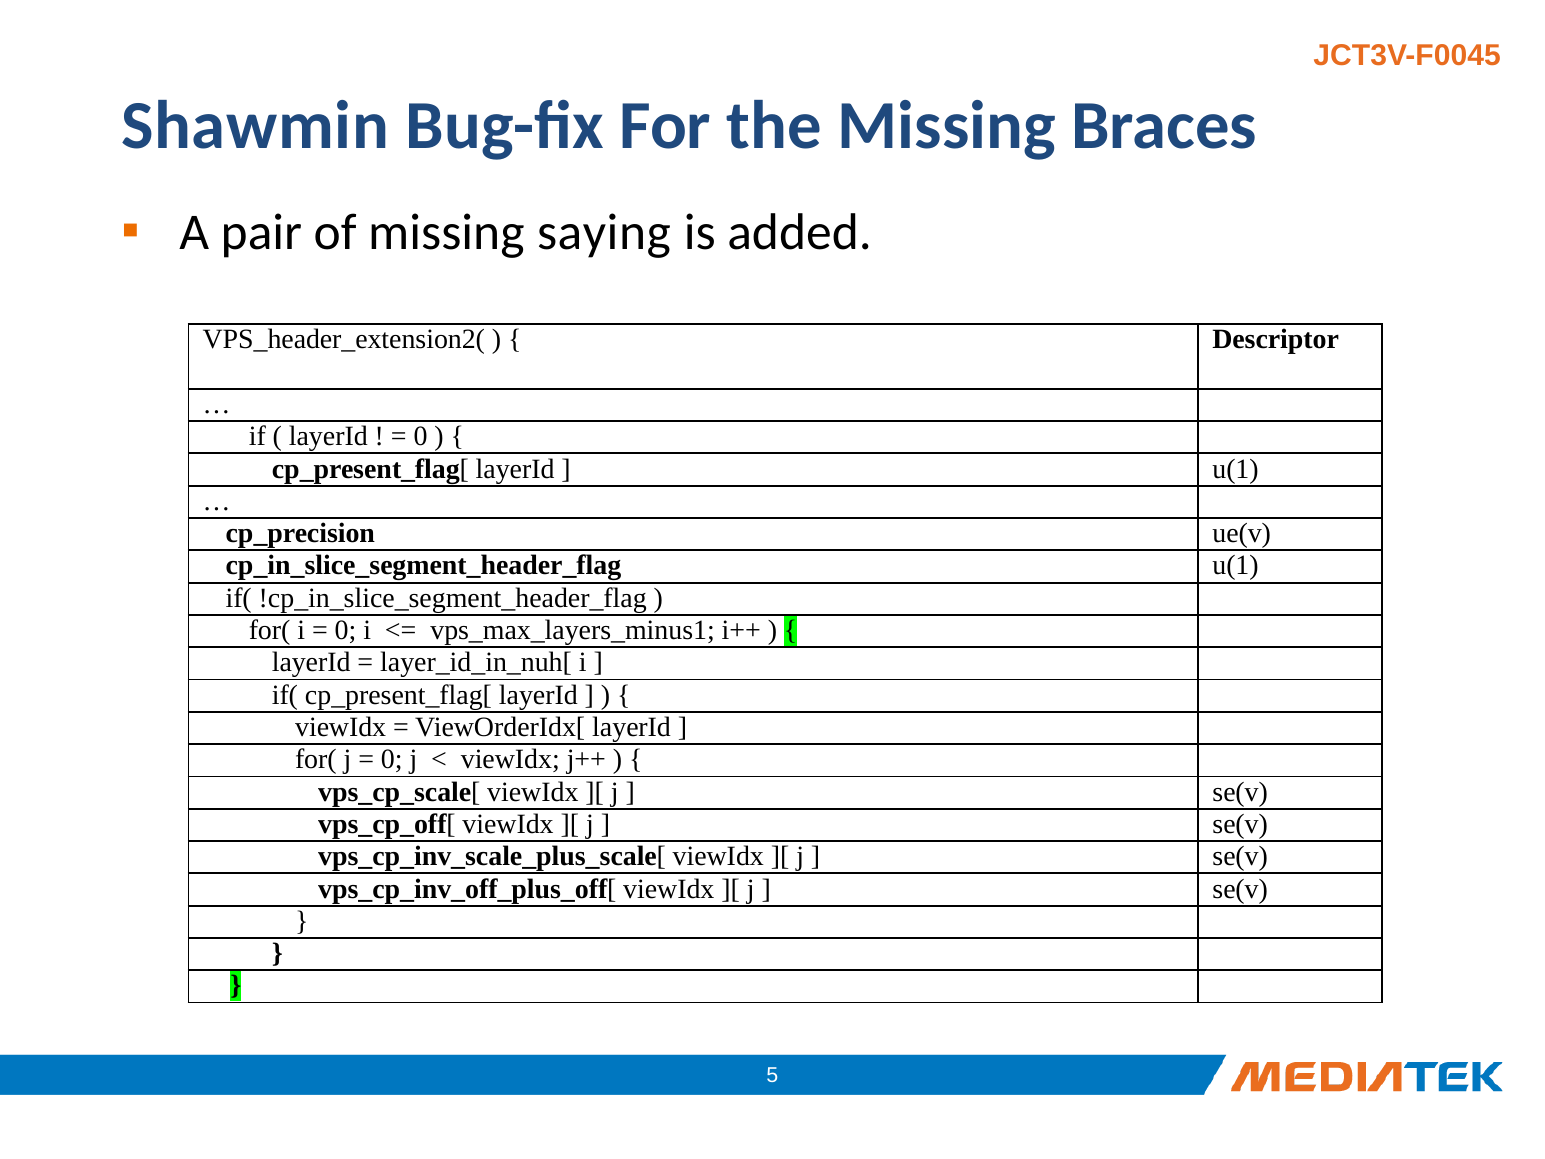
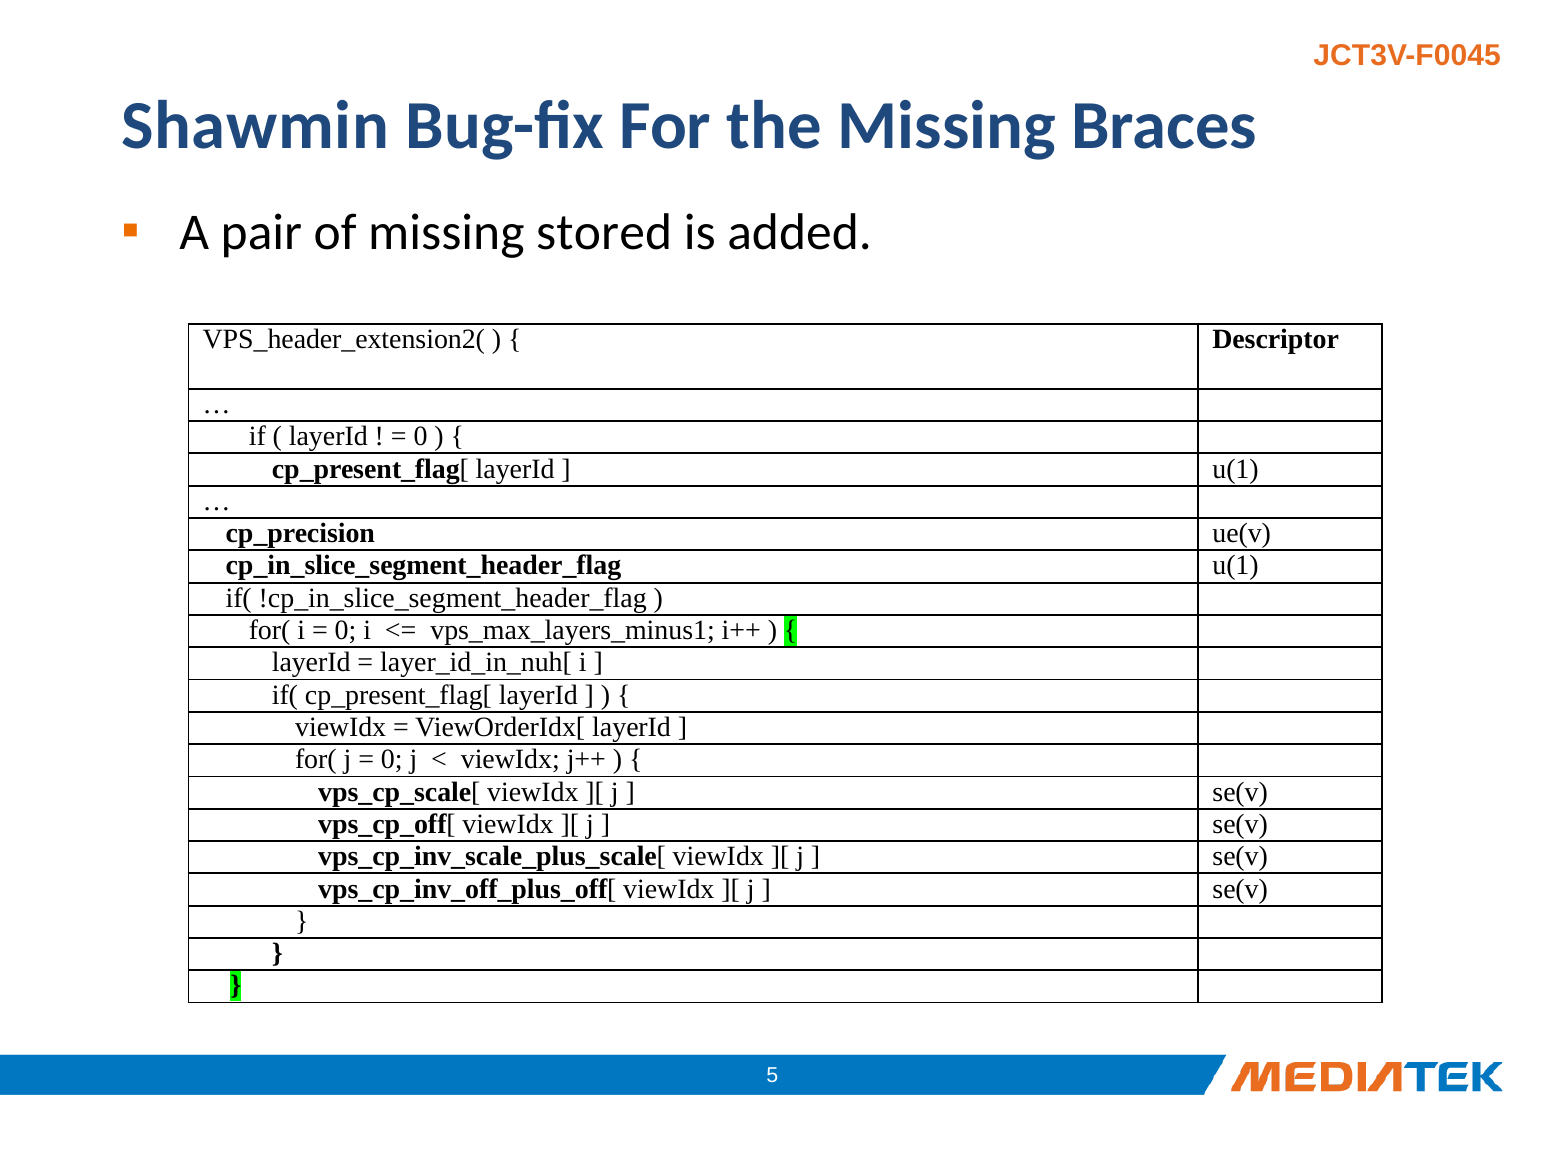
saying: saying -> stored (604, 232)
